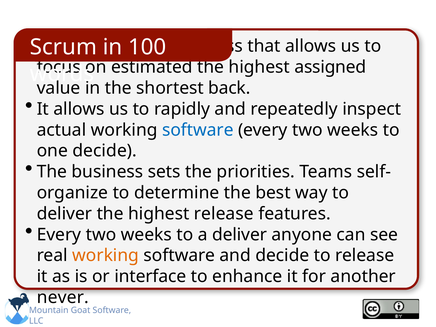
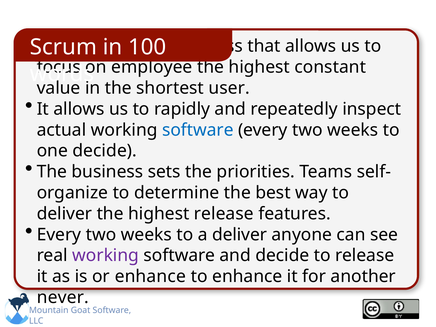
estimated: estimated -> employee (152, 67)
assigned: assigned -> constant (330, 67)
back: back -> user (229, 88)
working colour: orange -> purple (106, 256)
or interface: interface -> enhance (150, 276)
